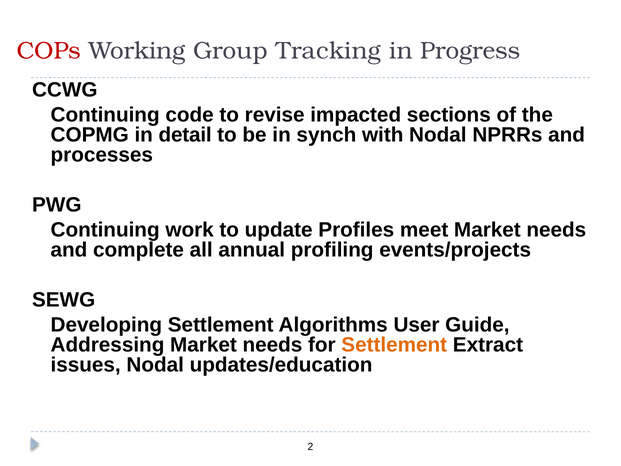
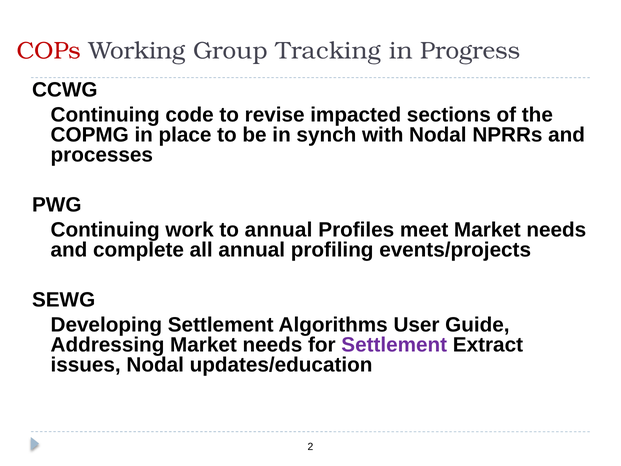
detail: detail -> place (185, 135)
to update: update -> annual (279, 230)
Settlement colour: orange -> purple (394, 345)
